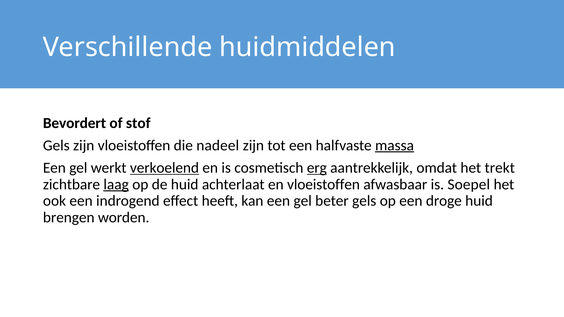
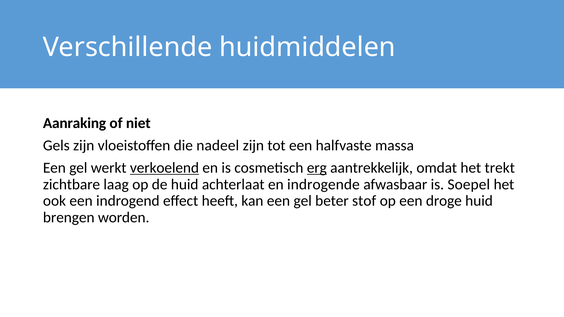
Bevordert: Bevordert -> Aanraking (75, 123)
stof: stof -> niet (138, 123)
massa underline: present -> none (395, 146)
laag underline: present -> none (116, 184)
en vloeistoffen: vloeistoffen -> indrogende (323, 184)
beter gels: gels -> stof (364, 201)
